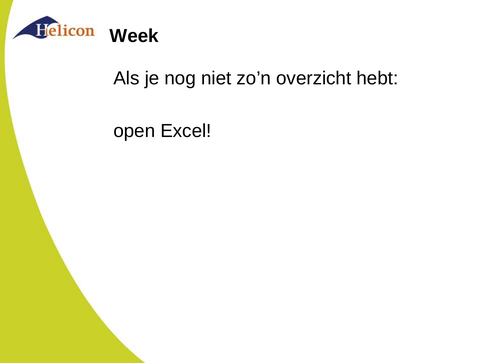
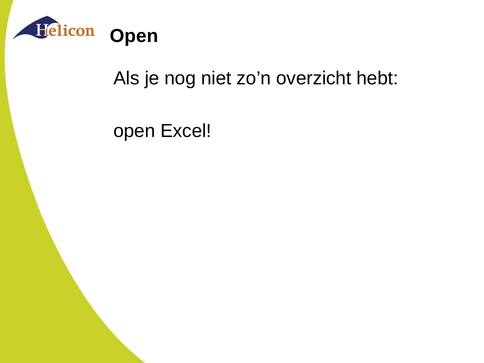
Week: Week -> Open (134, 36)
